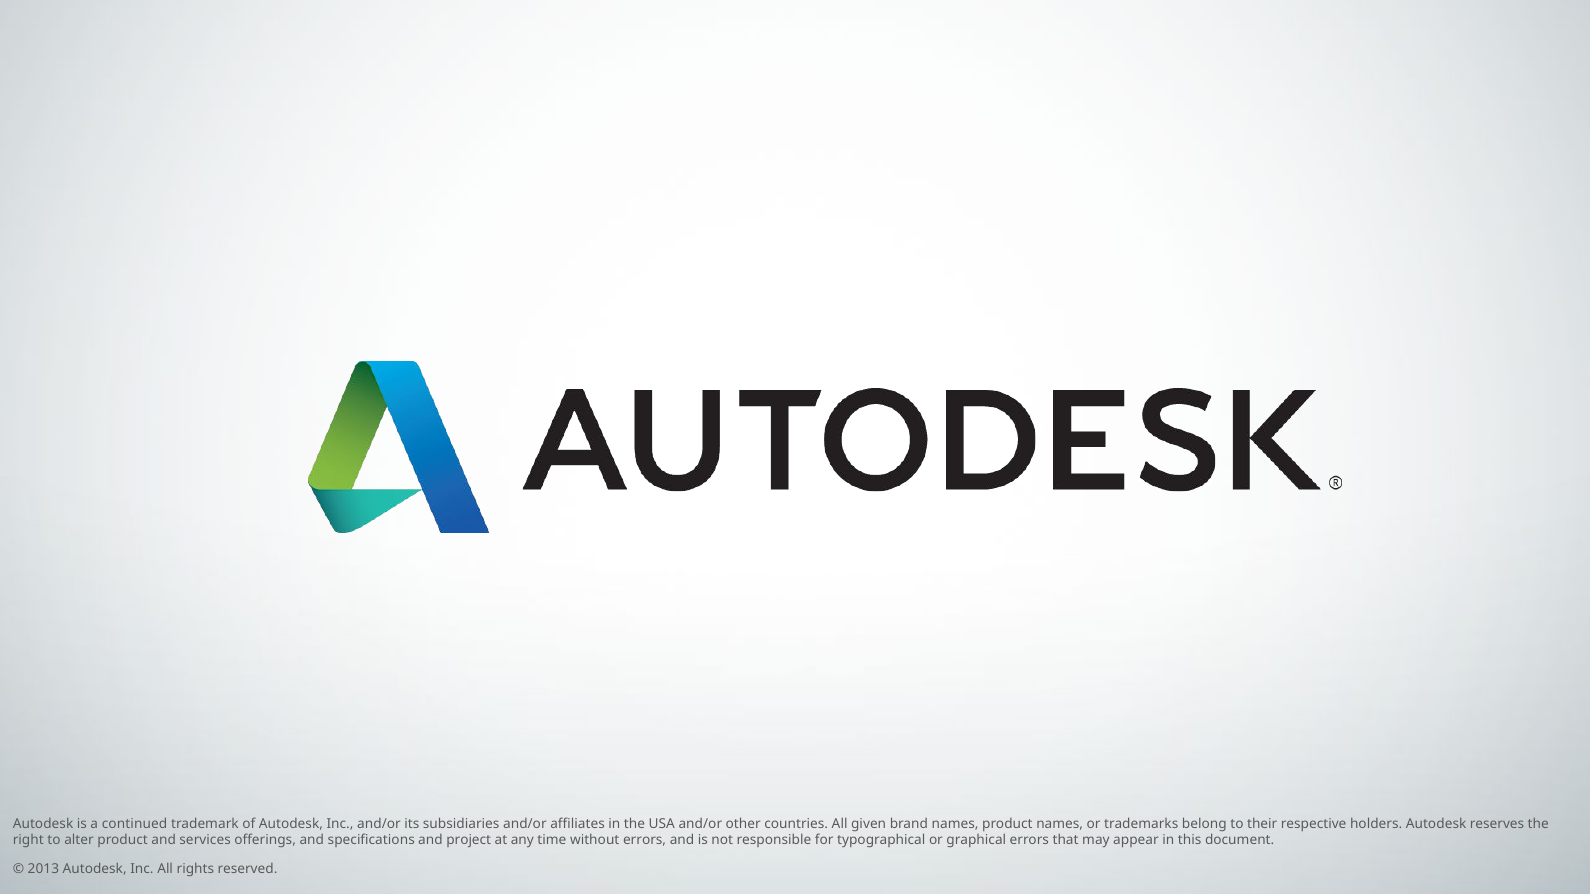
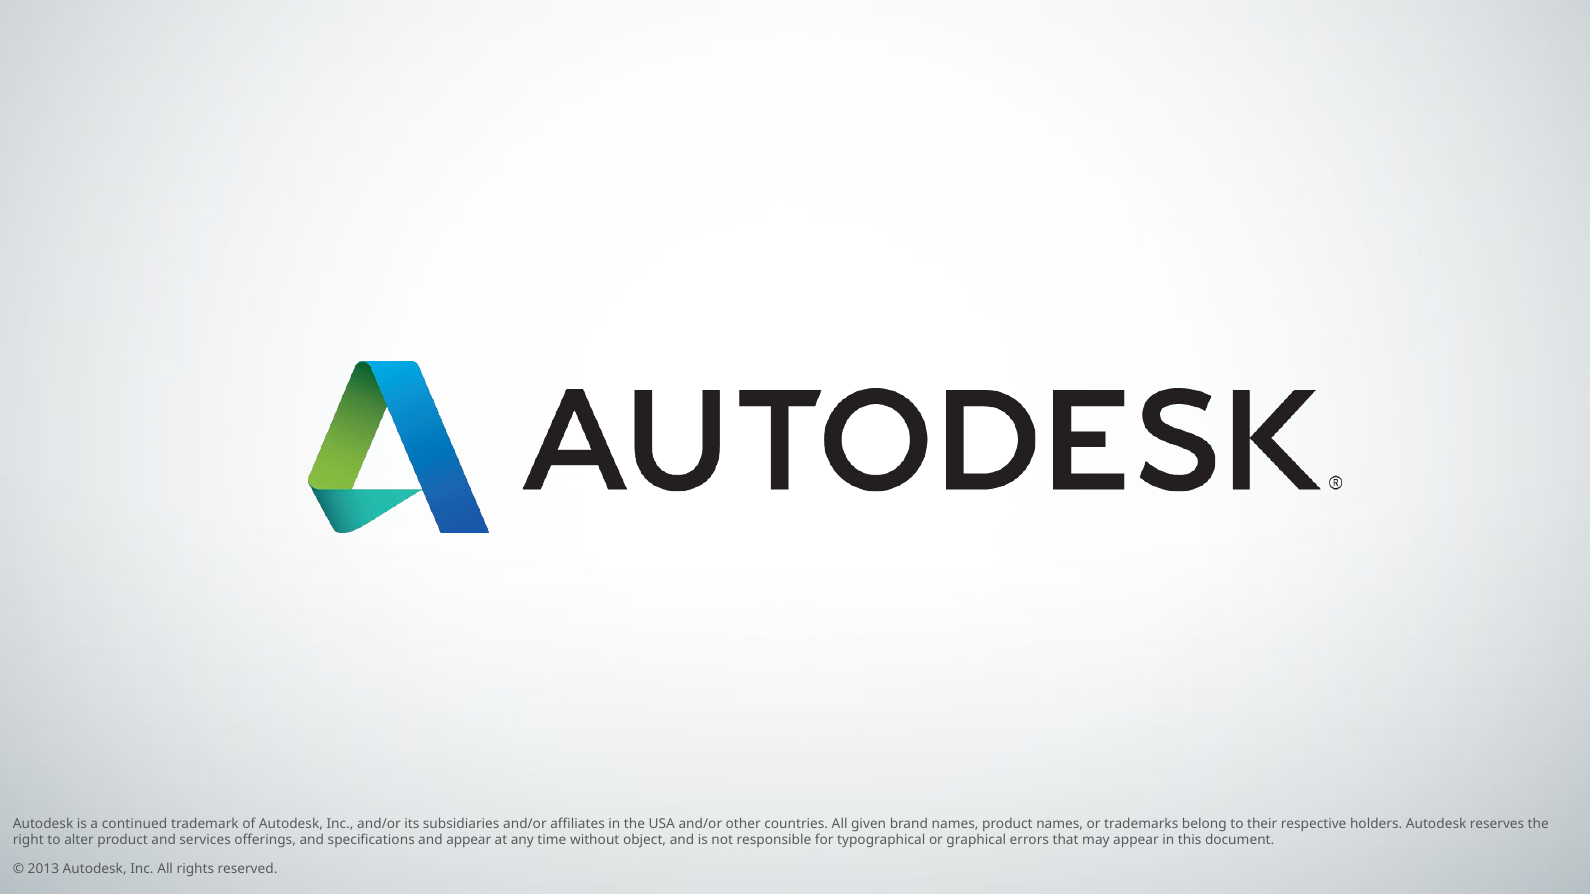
and project: project -> appear (469, 841)
without errors: errors -> object (645, 841)
